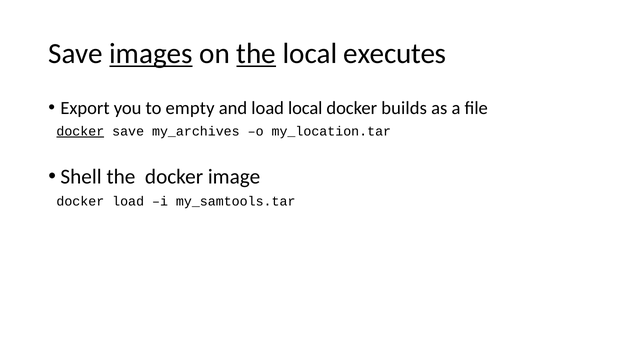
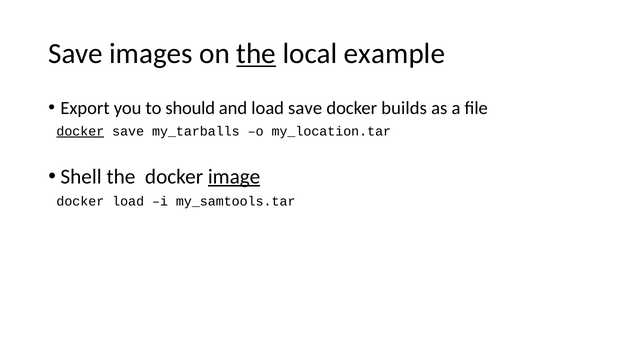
images underline: present -> none (151, 54)
executes: executes -> example (395, 54)
empty: empty -> should (190, 108)
load local: local -> save (305, 108)
my_archives: my_archives -> my_tarballs (196, 131)
image underline: none -> present (234, 177)
